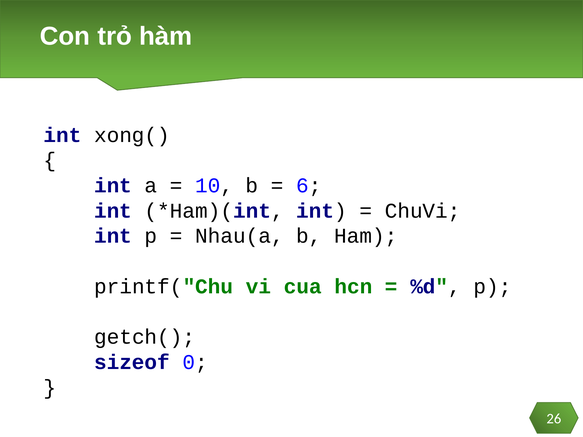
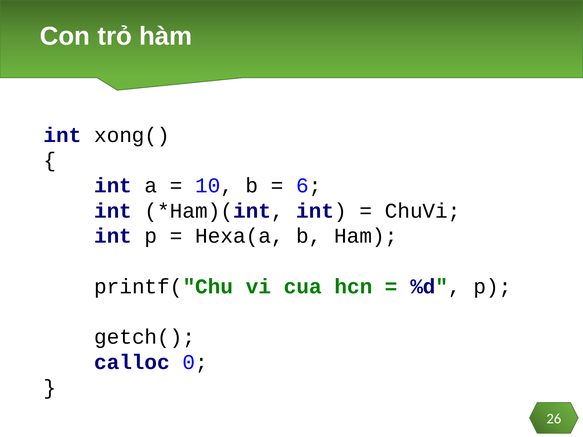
Nhau(a: Nhau(a -> Hexa(a (239, 236)
sizeof: sizeof -> calloc (132, 362)
